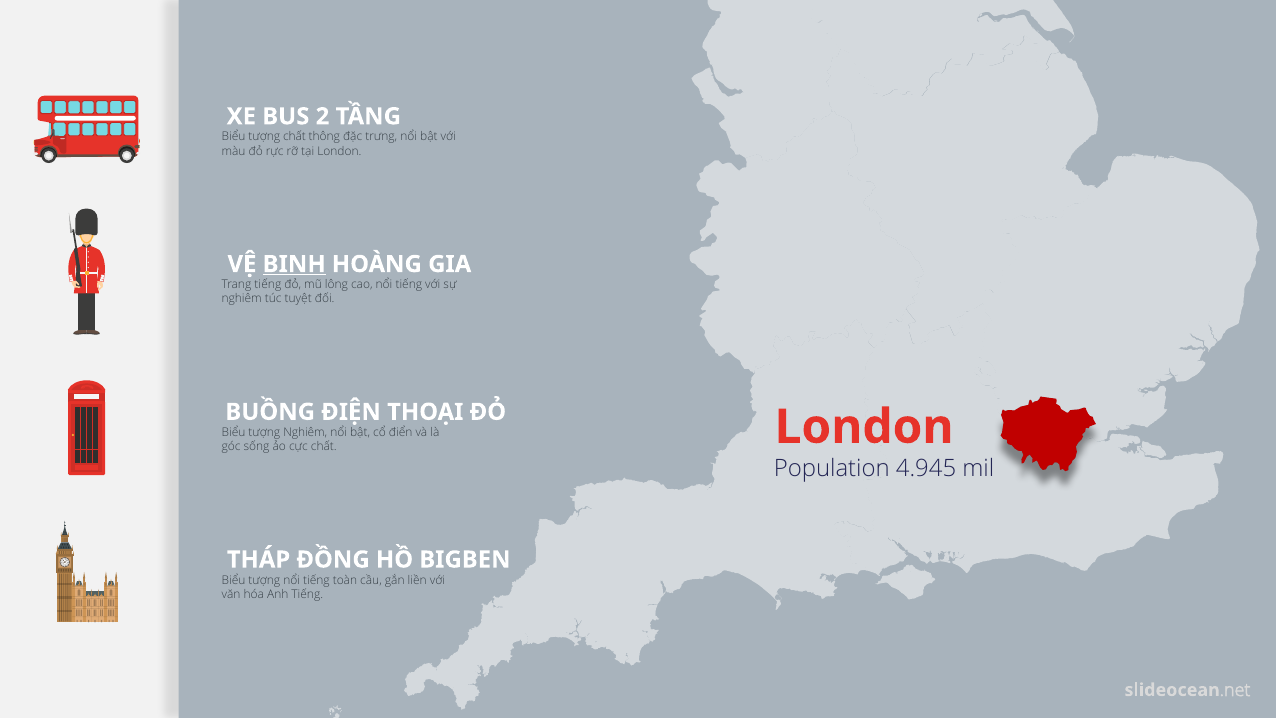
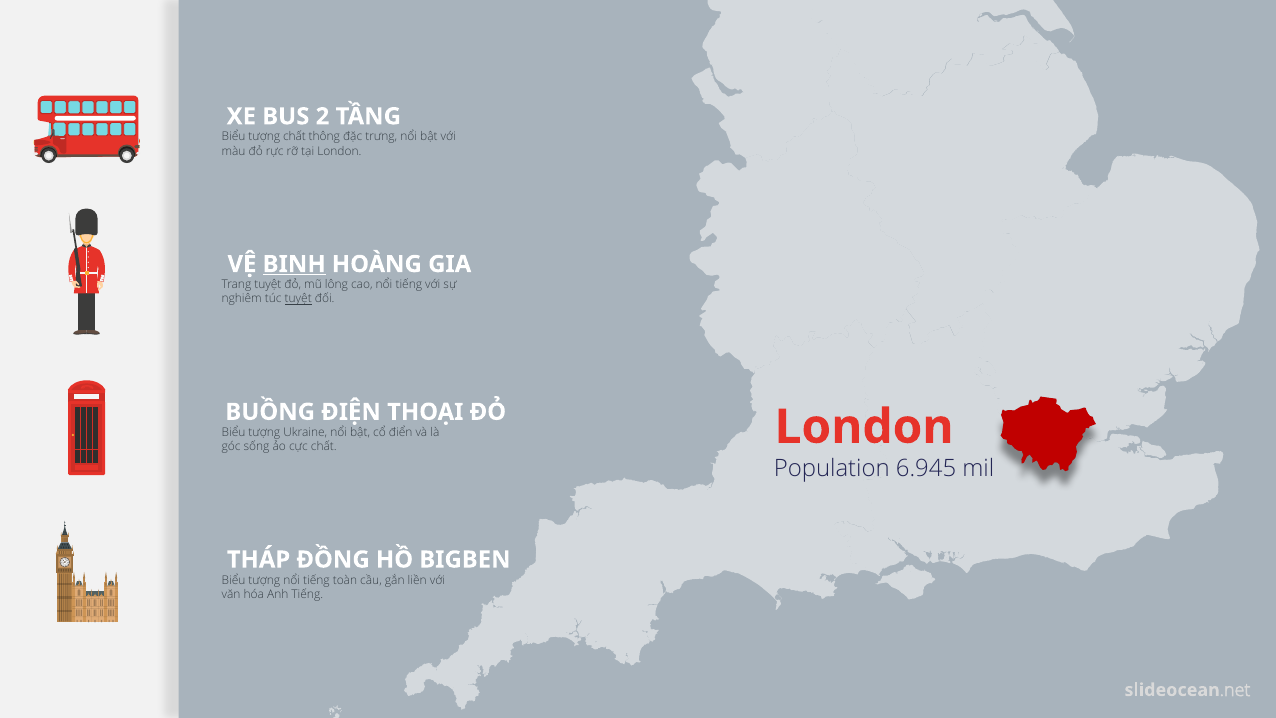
Trang tiếng: tiếng -> tuyệt (268, 285)
tuyệt underline: none -> present (298, 299)
tượng Nghiêm: Nghiêm -> Ukraine (305, 432)
4.945: 4.945 -> 6.945 (926, 468)
